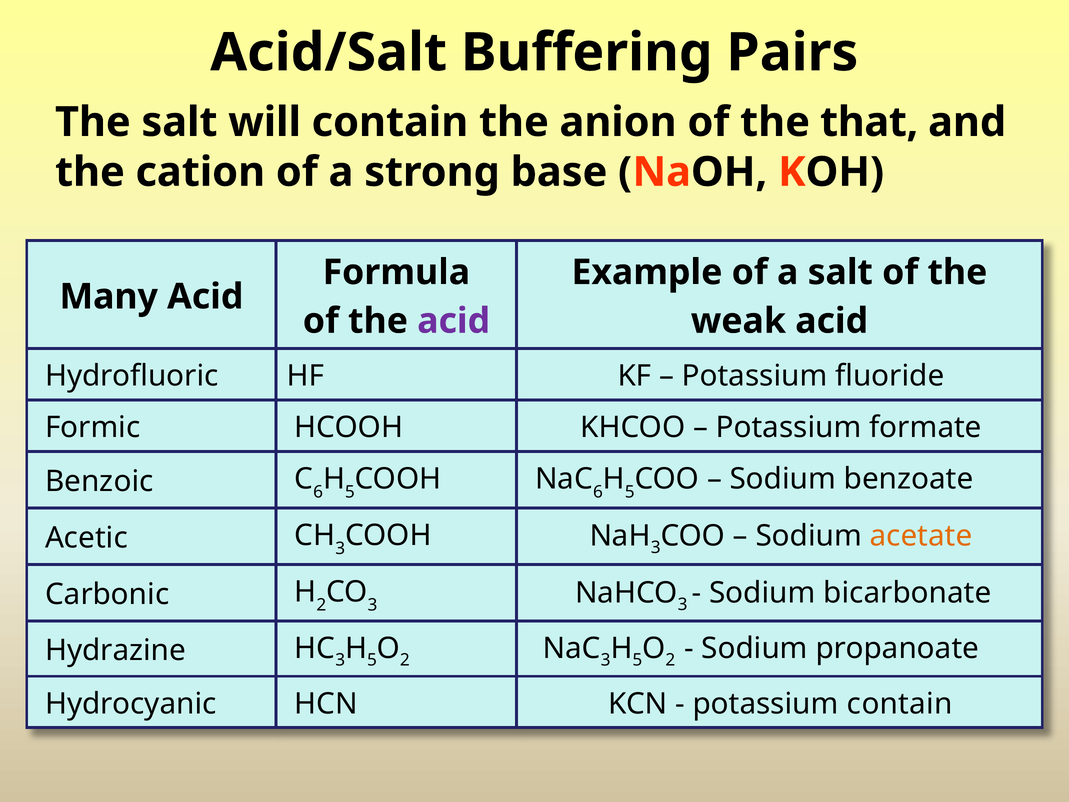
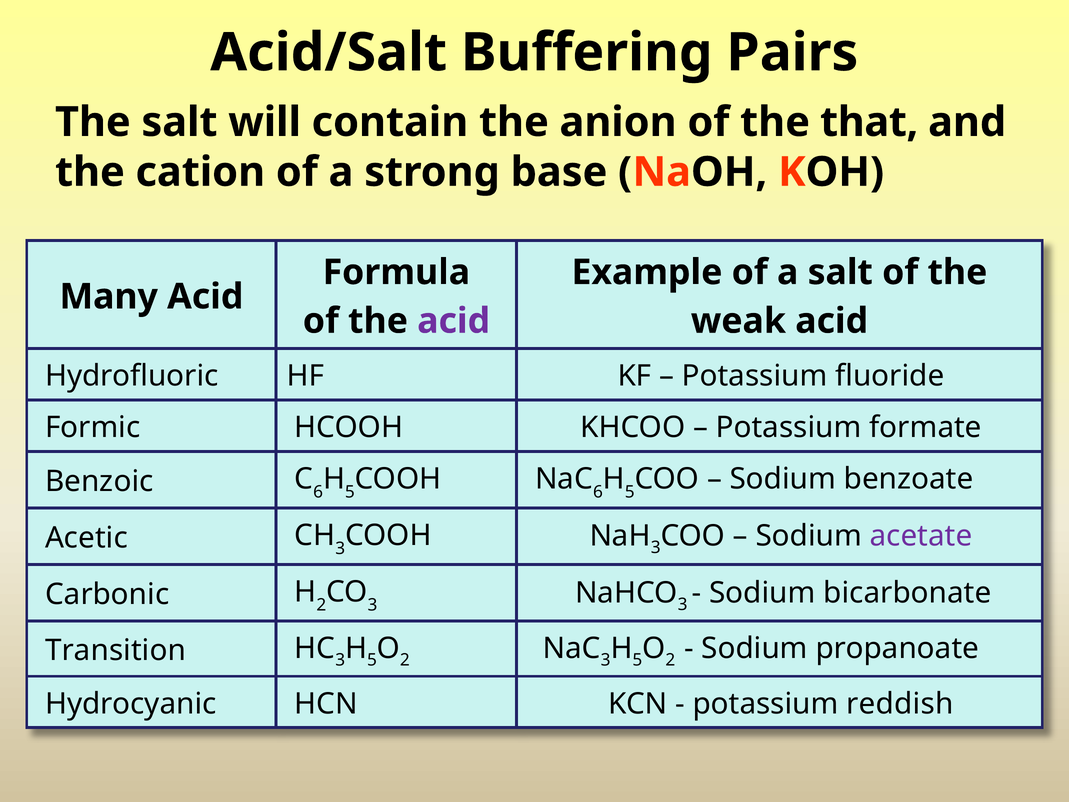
acetate colour: orange -> purple (921, 536)
Hydrazine: Hydrazine -> Transition (116, 650)
potassium contain: contain -> reddish (900, 703)
